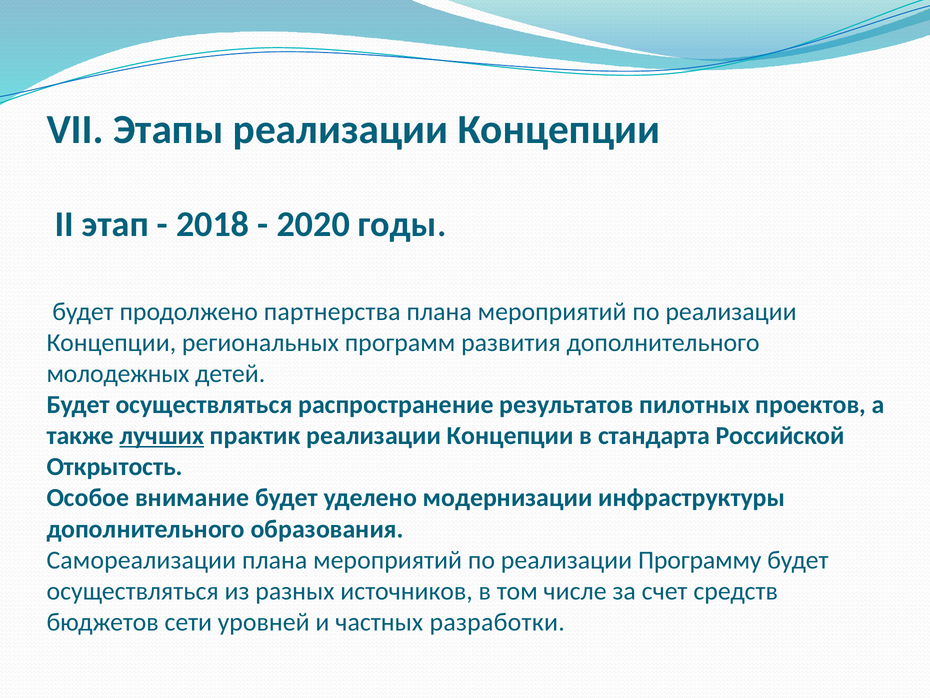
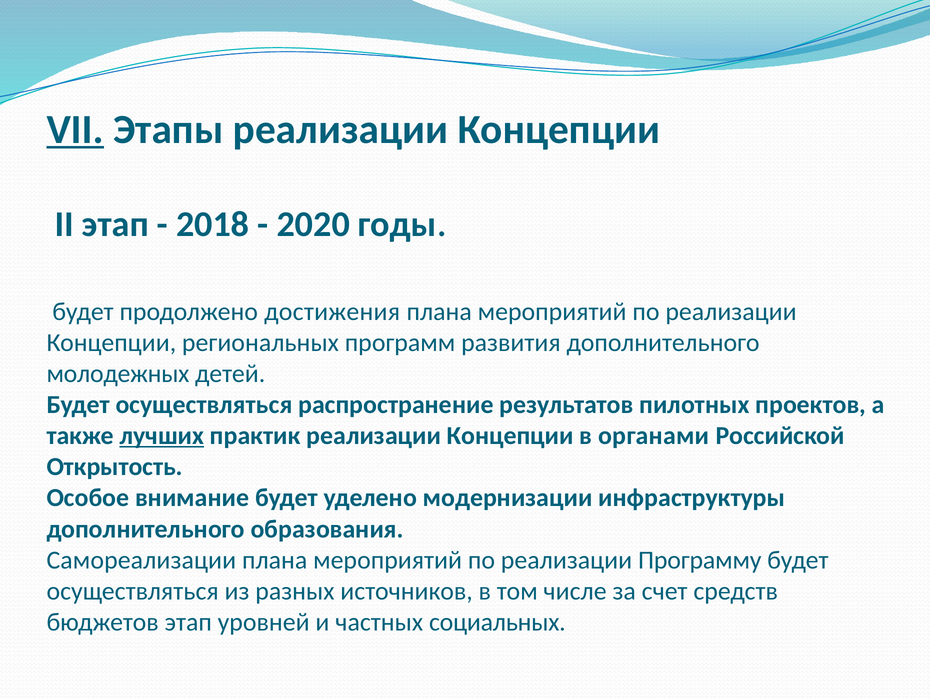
VII underline: none -> present (75, 129)
партнерства: партнерства -> достижения (332, 311)
стандарта: стандарта -> органами (654, 435)
бюджетов сети: сети -> этап (188, 622)
разработки: разработки -> социальных (497, 622)
